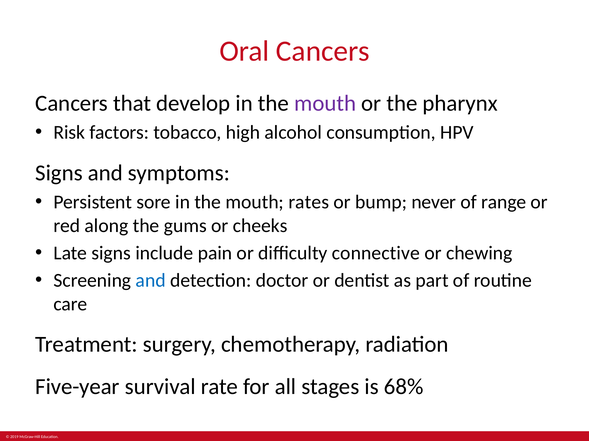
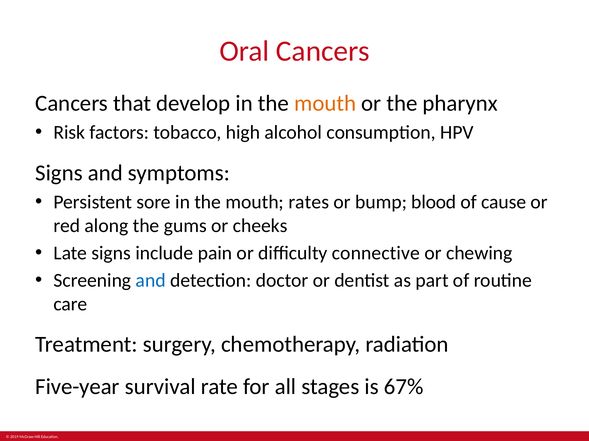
mouth colour: purple -> orange (325, 103)
never: never -> blood (434, 202)
range: range -> cause (504, 202)
68%: 68% -> 67% (404, 387)
